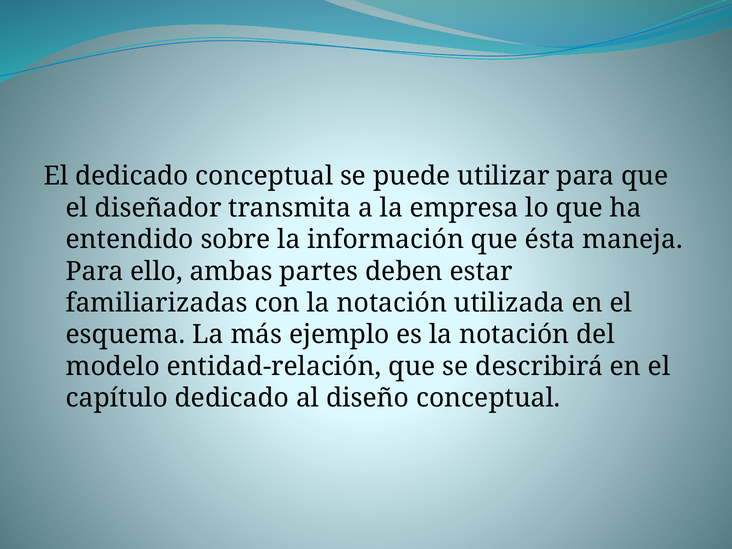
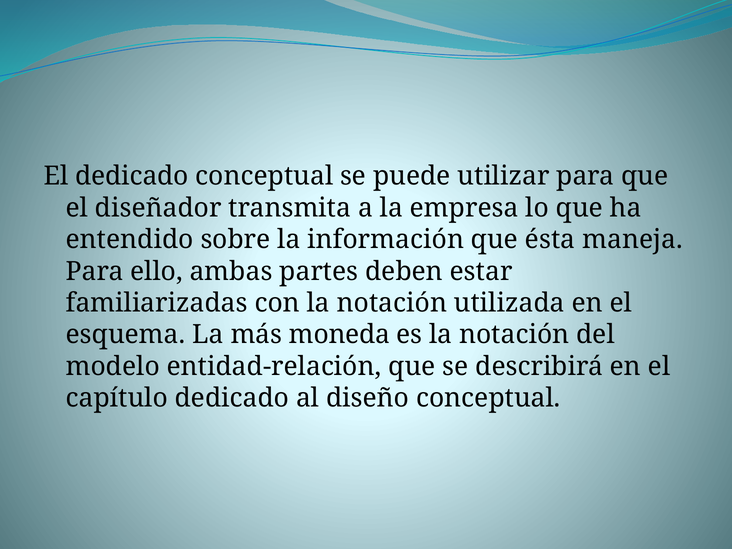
ejemplo: ejemplo -> moneda (339, 335)
